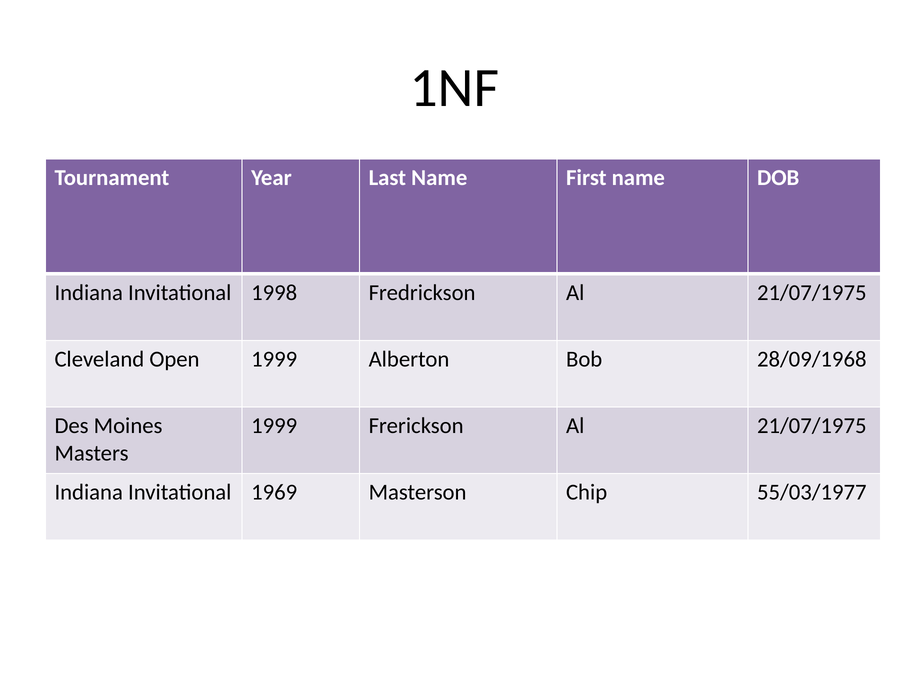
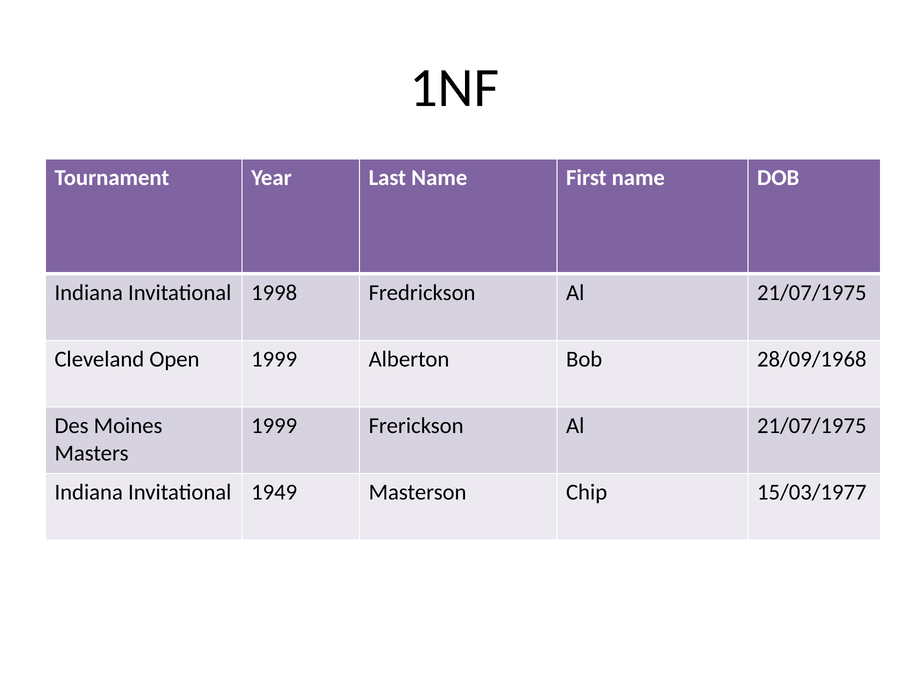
1969: 1969 -> 1949 (274, 492)
55/03/1977: 55/03/1977 -> 15/03/1977 (812, 492)
